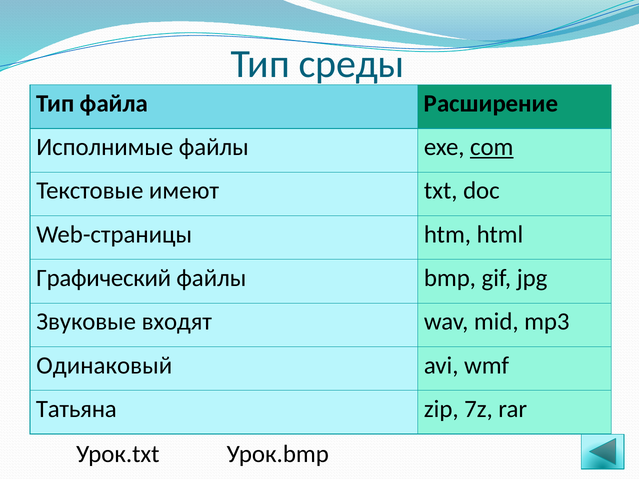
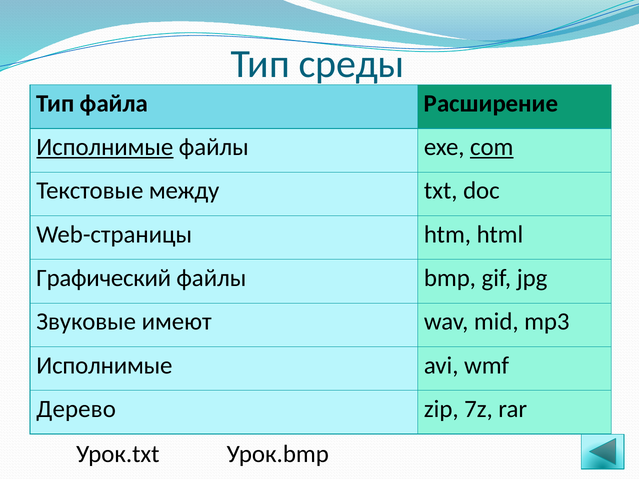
Исполнимые underline: none -> present (105, 147)
имеют: имеют -> между (184, 191)
входят: входят -> имеют (177, 322)
Одинаковый: Одинаковый -> Исполнимые (104, 366)
Татьяна: Татьяна -> Дерево (76, 409)
